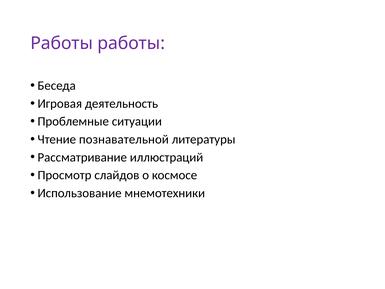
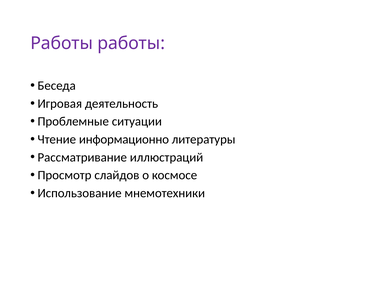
познавательной: познавательной -> информационно (124, 139)
